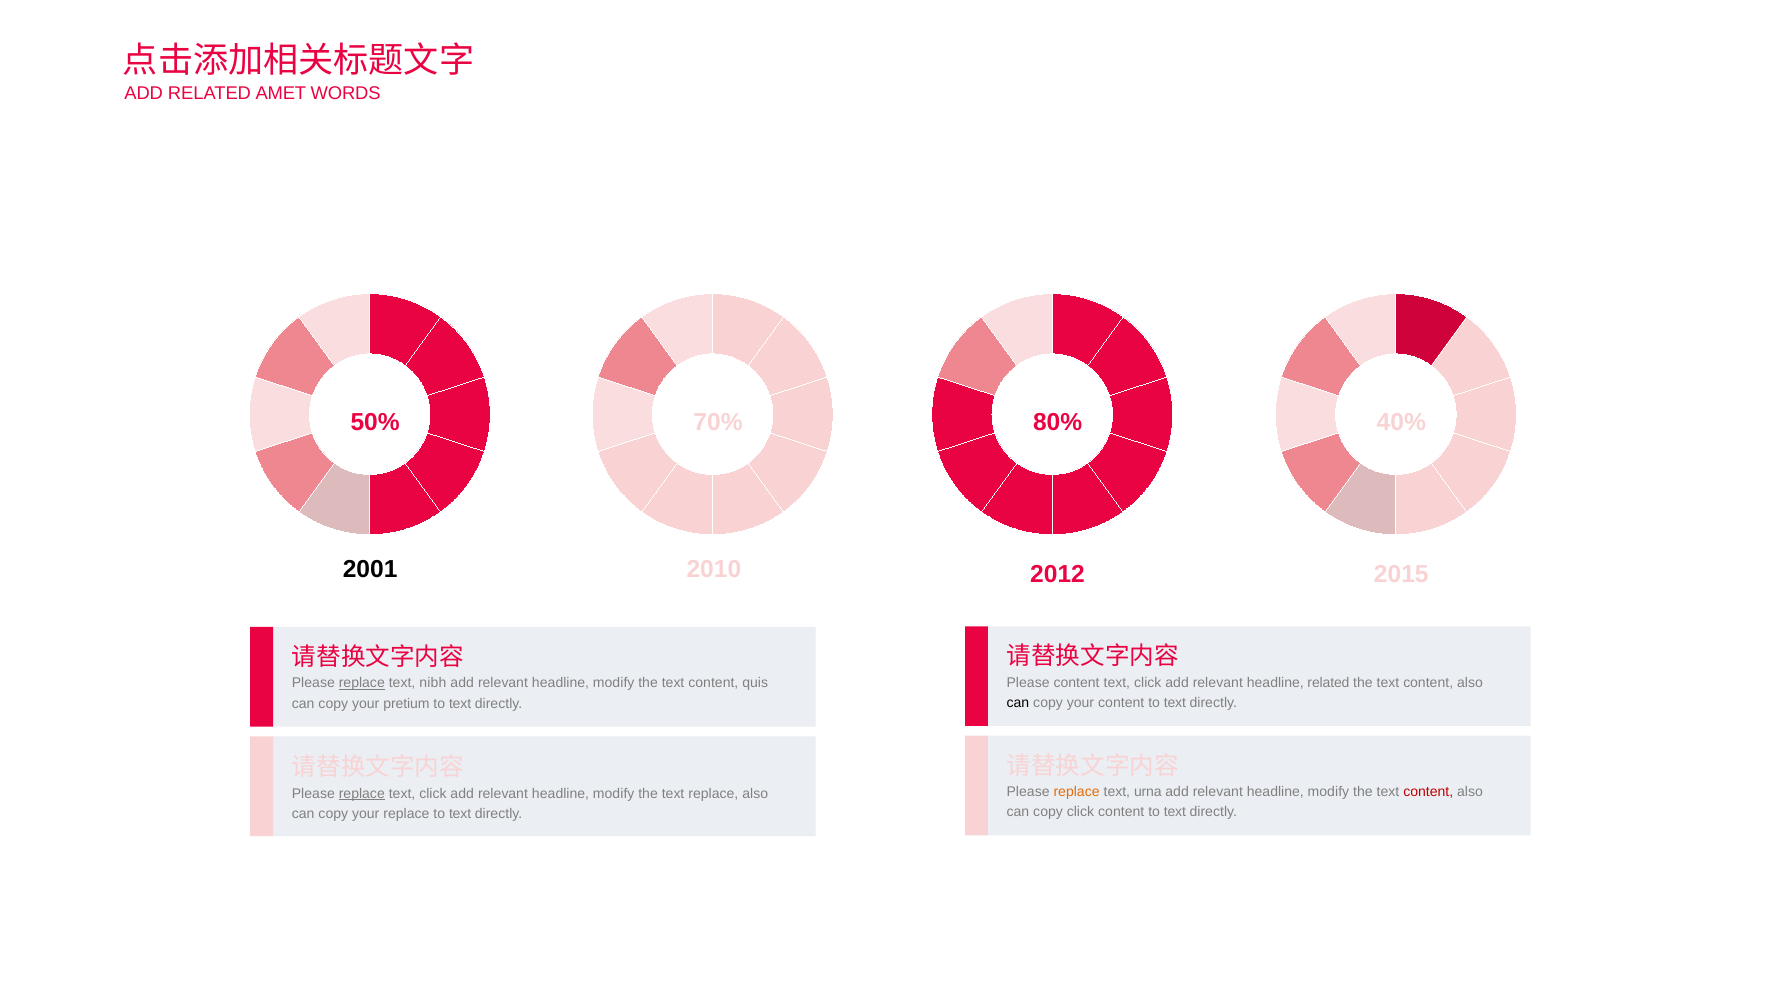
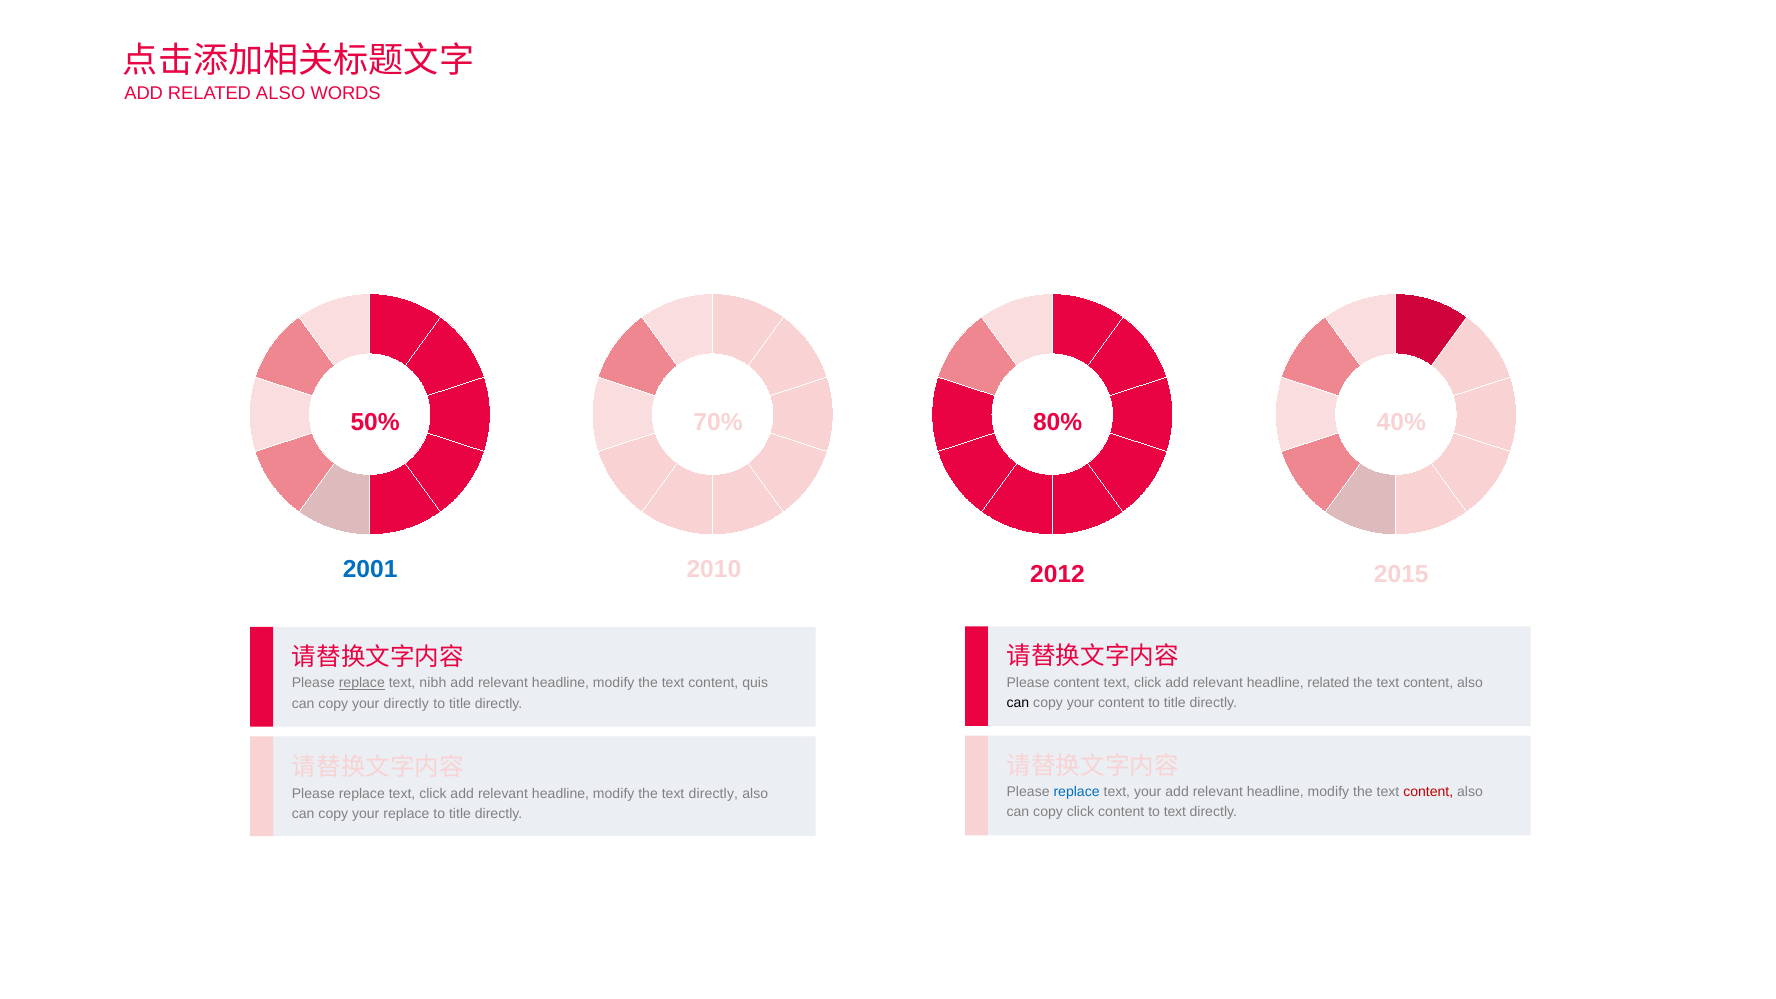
RELATED AMET: AMET -> ALSO (281, 93)
2001 colour: black -> blue (370, 570)
your content to text: text -> title (1175, 703)
your pretium: pretium -> directly (406, 703)
text: text -> title (460, 703)
replace colour: orange -> blue (1077, 792)
text urna: urna -> your (1148, 792)
replace underline: present -> none (362, 794)
the text replace: replace -> directly (713, 794)
text: text -> title (460, 814)
